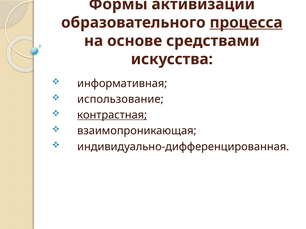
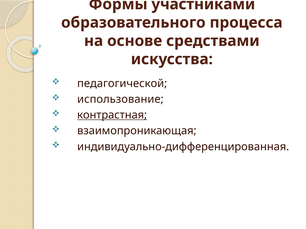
активизации: активизации -> участниками (203, 4)
процесса underline: present -> none (246, 23)
информативная: информативная -> педагогической (122, 84)
